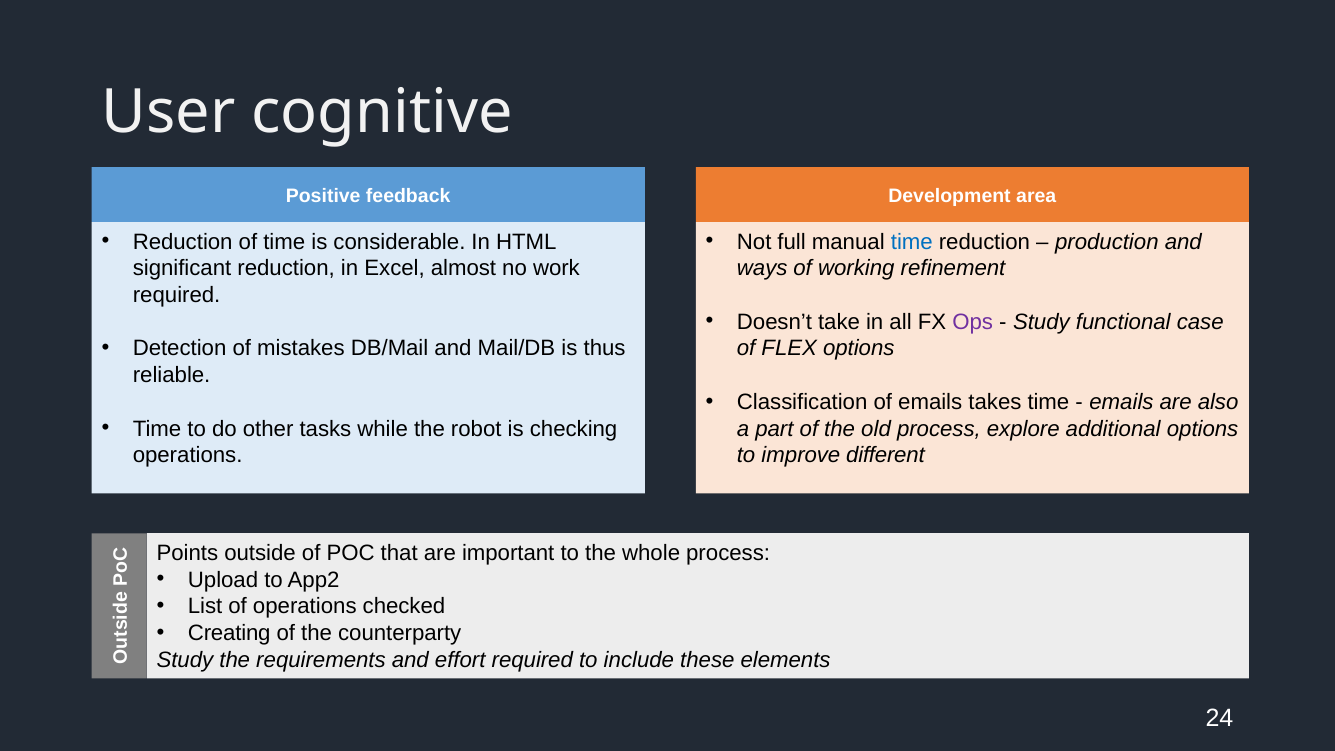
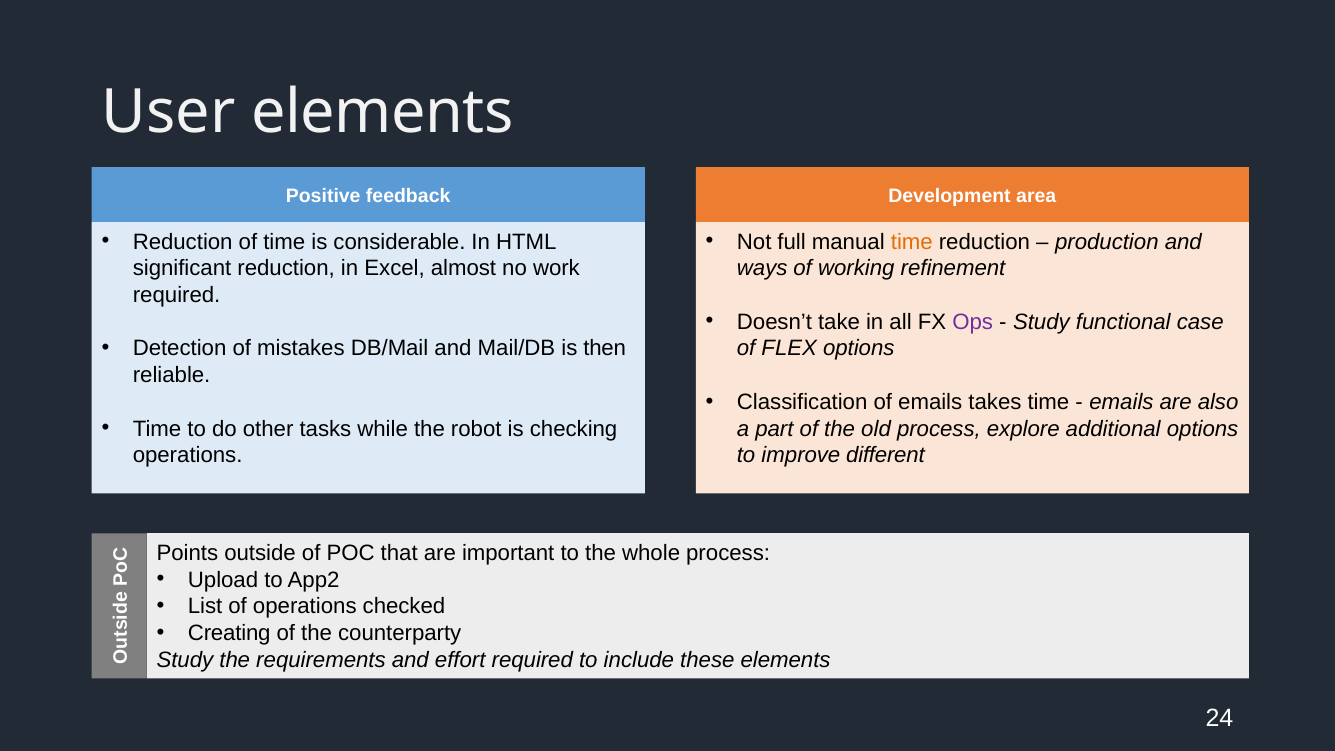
User cognitive: cognitive -> elements (383, 112)
time colour: blue -> orange (912, 242)
thus: thus -> then (605, 349)
